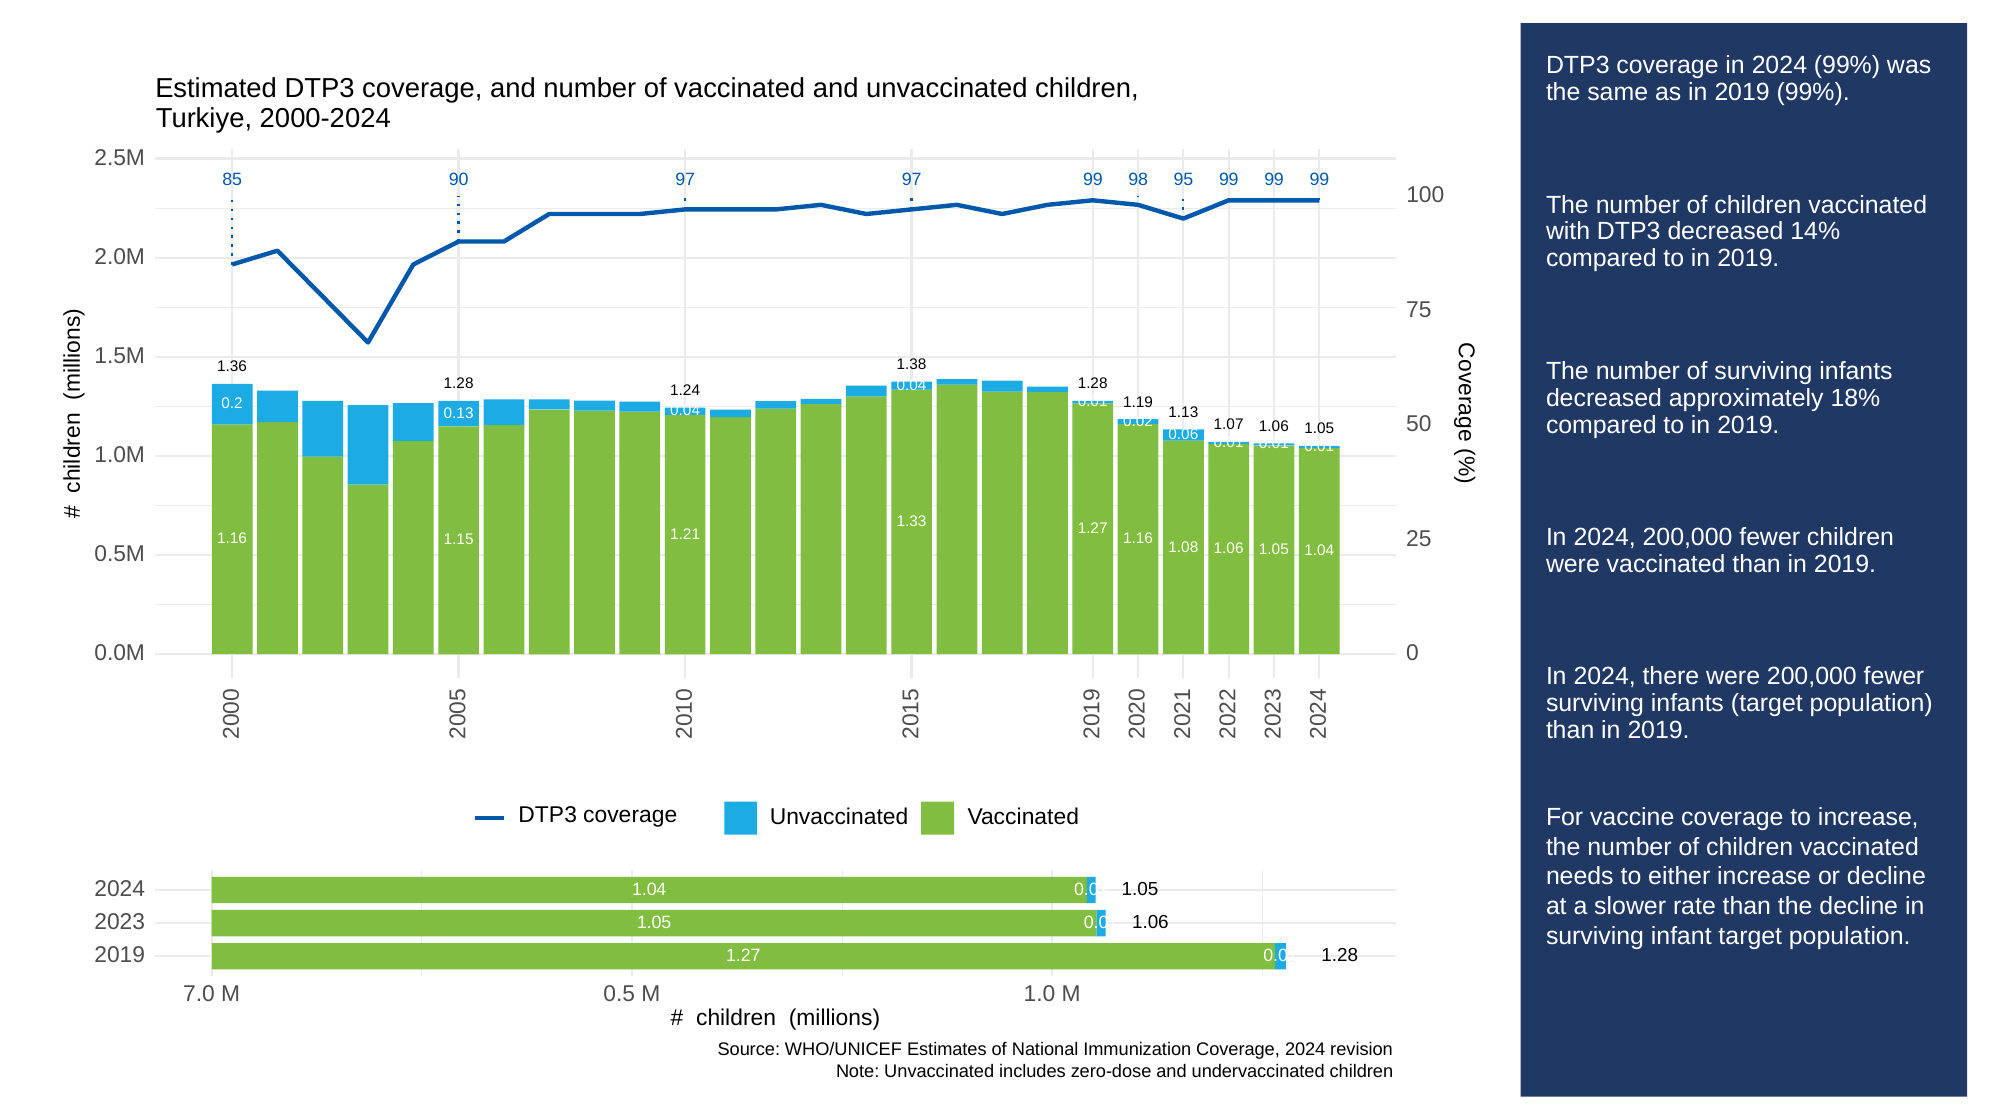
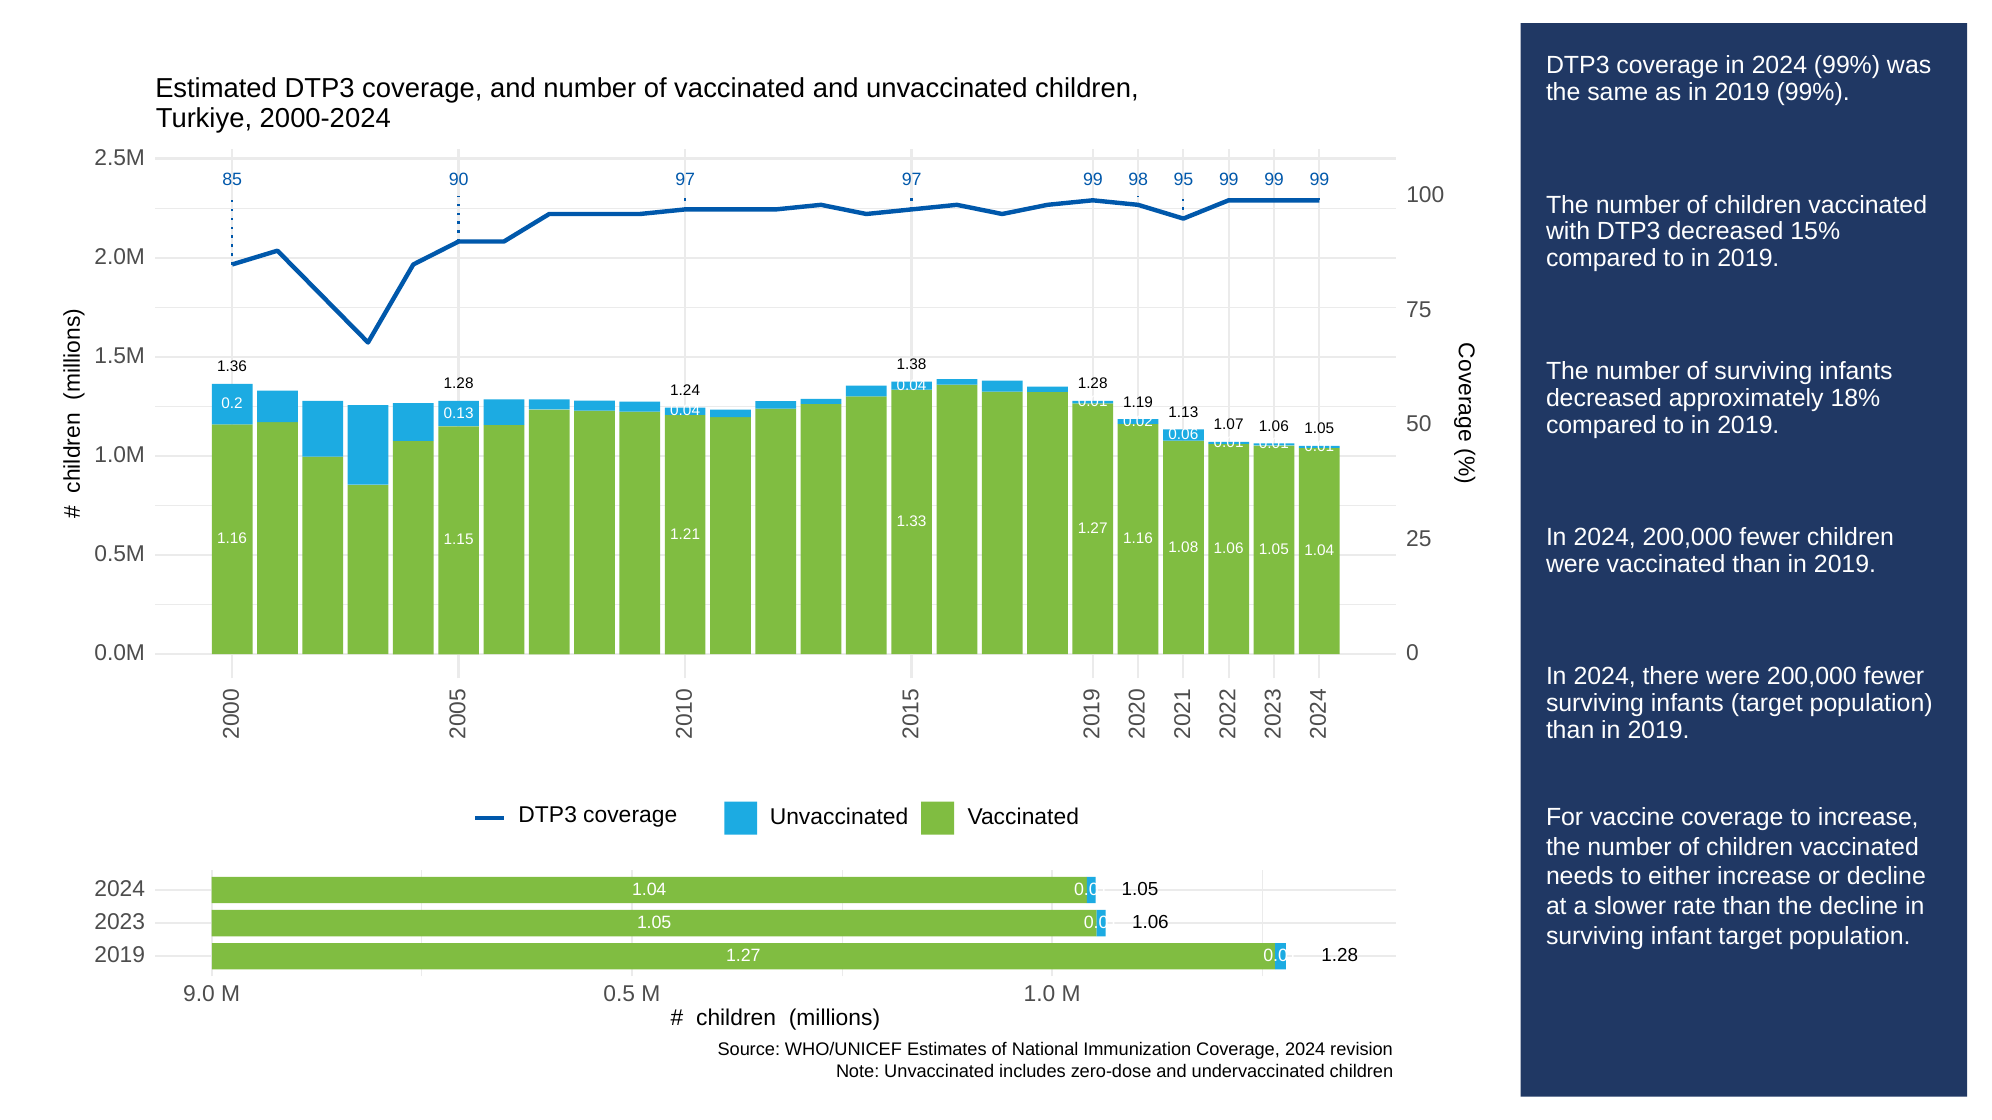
14%: 14% -> 15% (1815, 232)
7.0: 7.0 -> 9.0 (199, 994)
